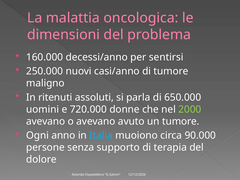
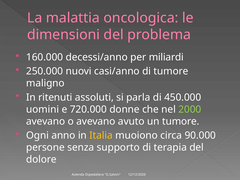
sentirsi: sentirsi -> miliardi (166, 57)
650.000: 650.000 -> 450.000 (183, 97)
Italia colour: light blue -> yellow (101, 135)
